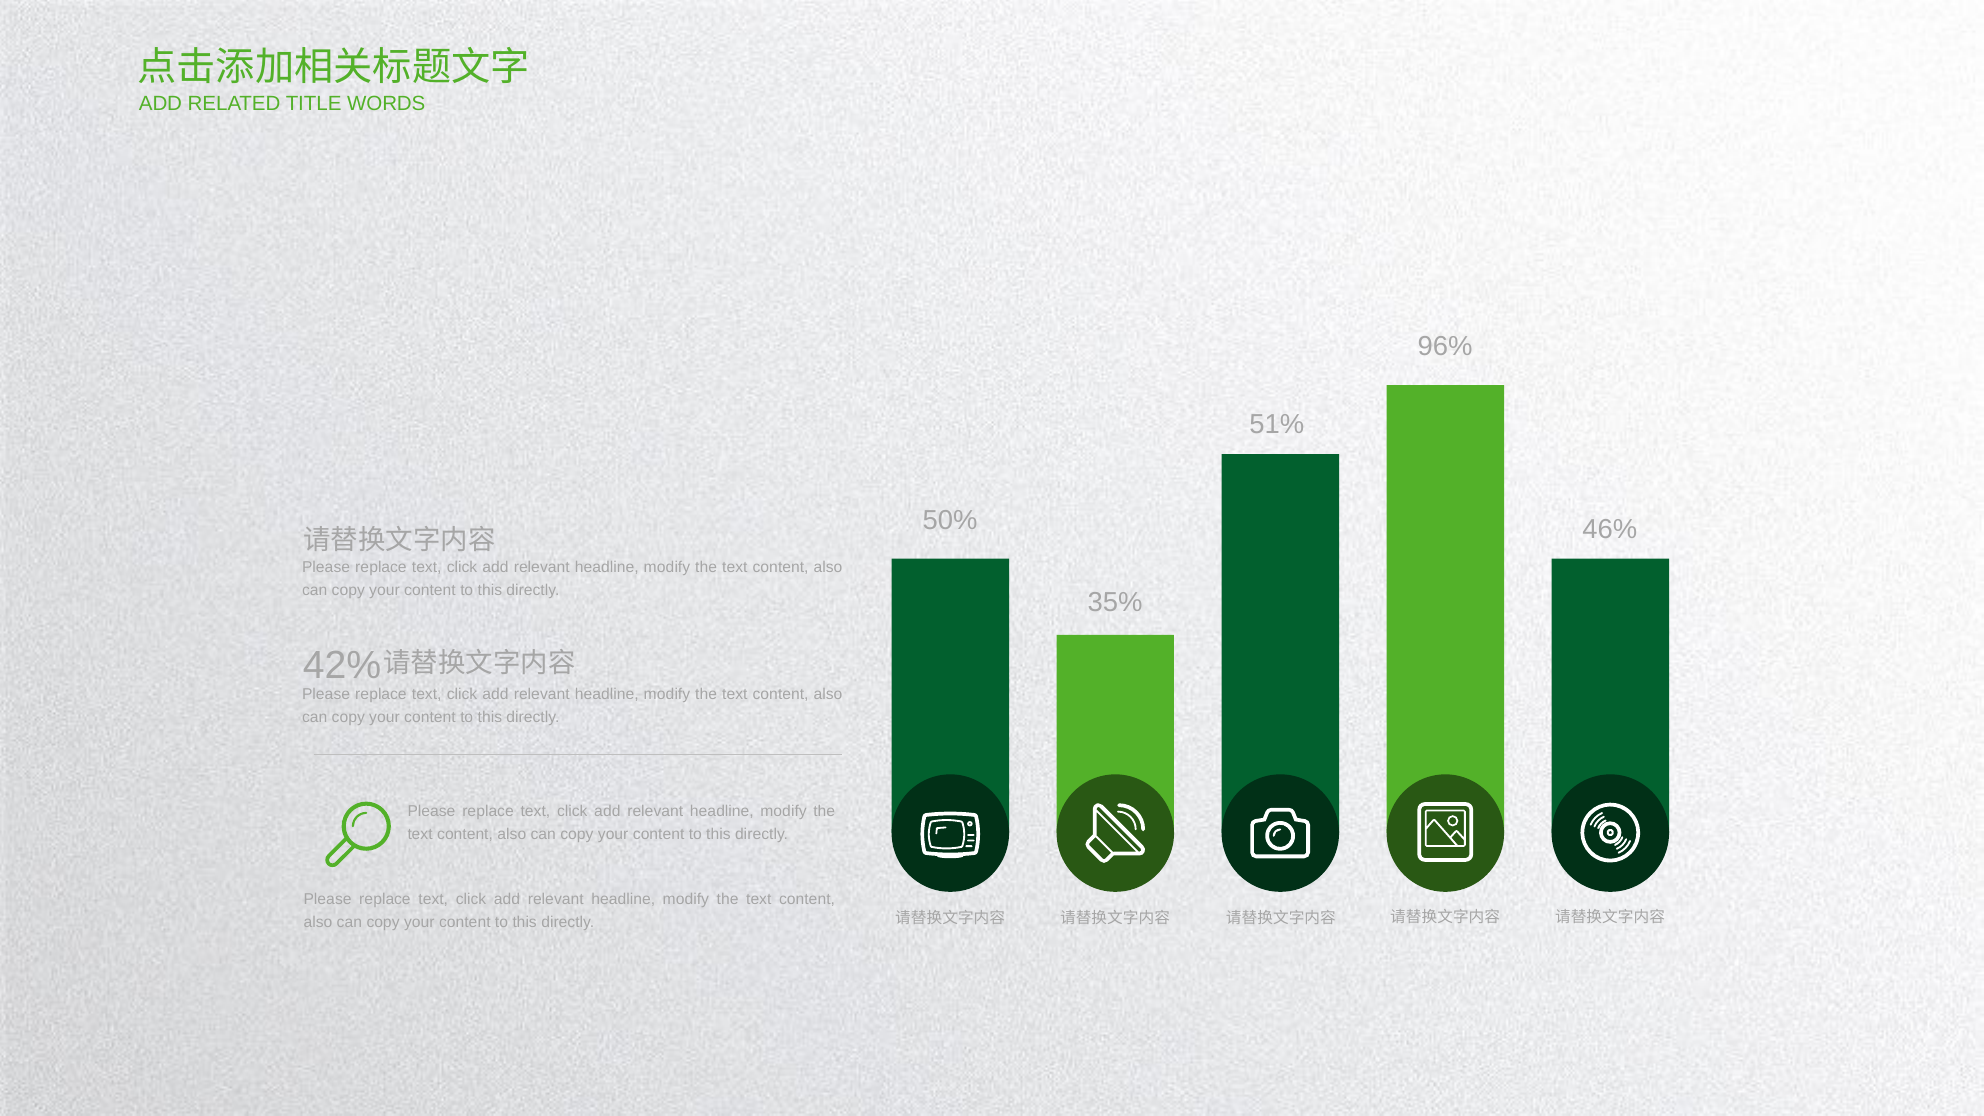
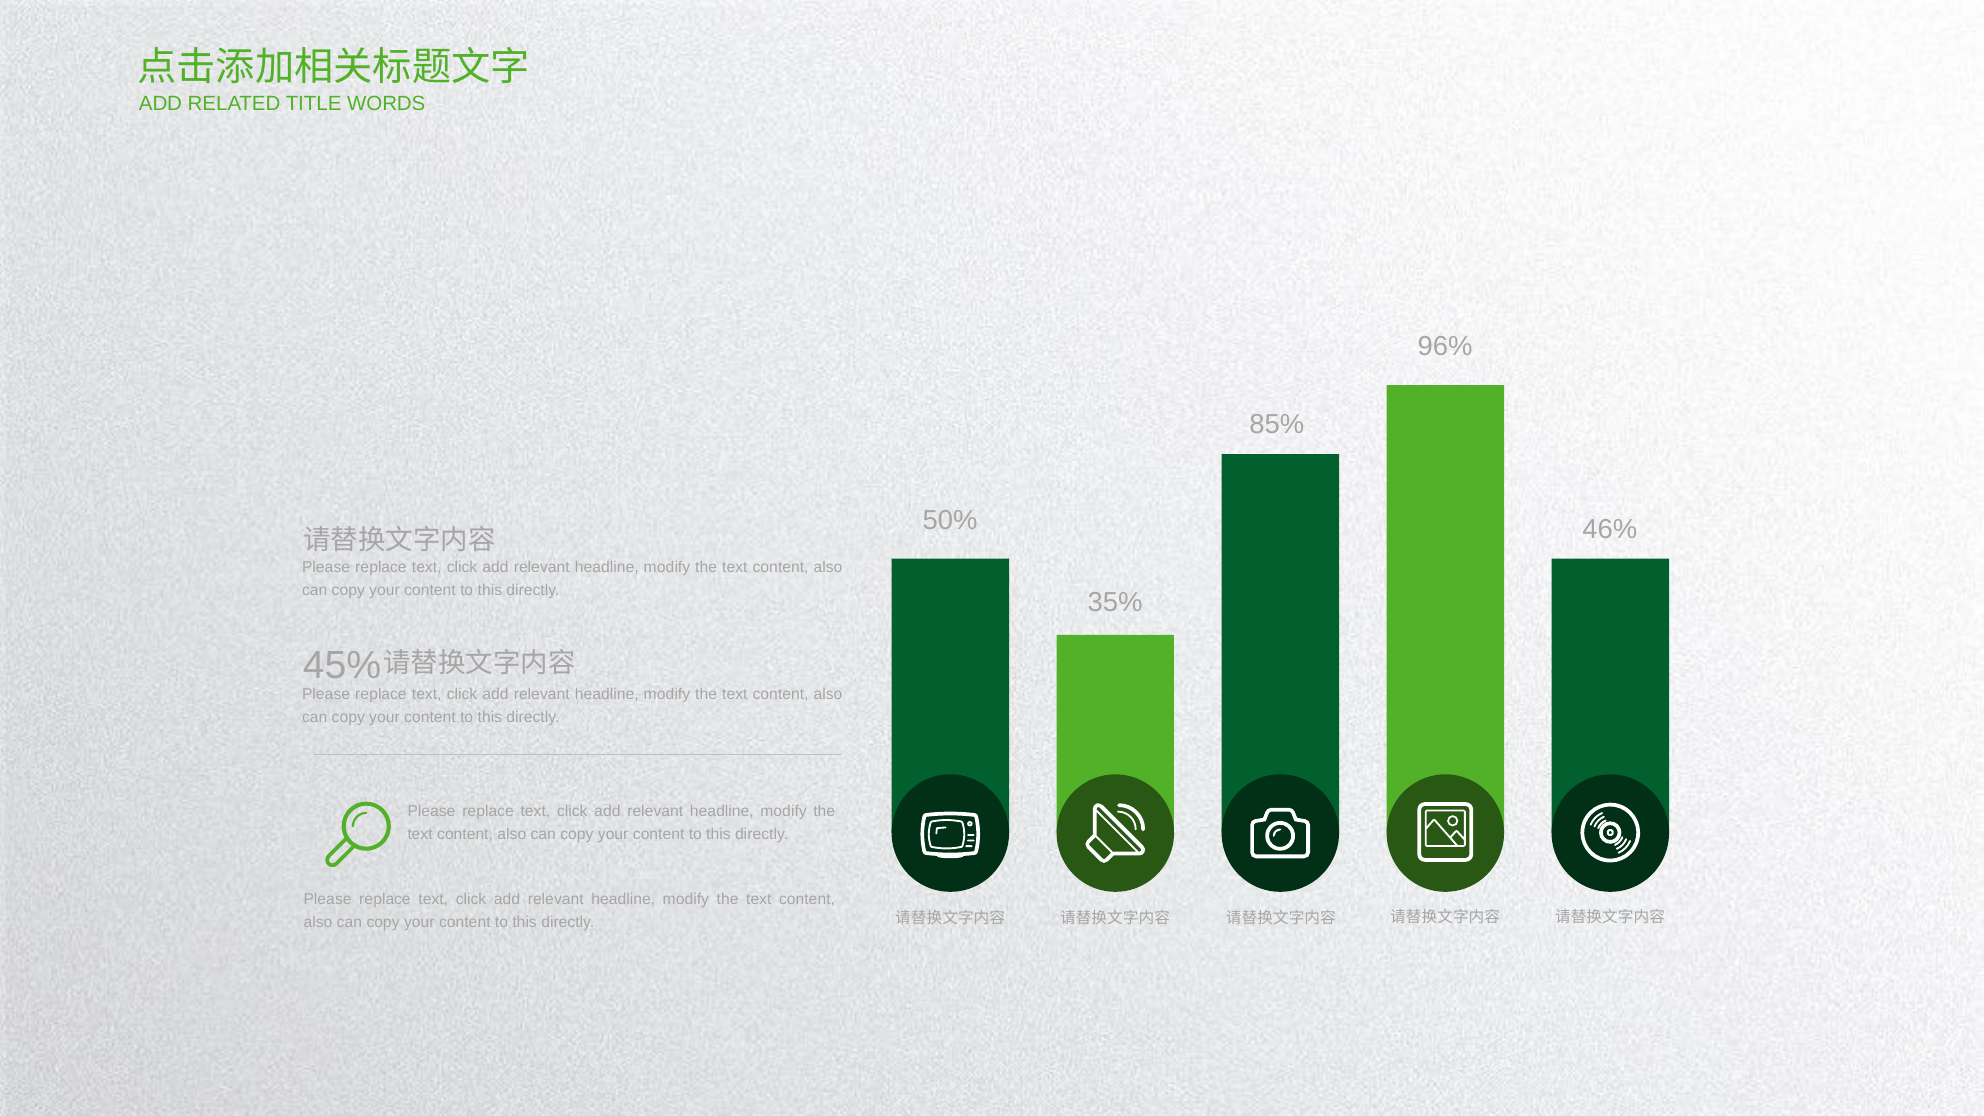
51%: 51% -> 85% (1277, 424)
42%: 42% -> 45% (342, 666)
